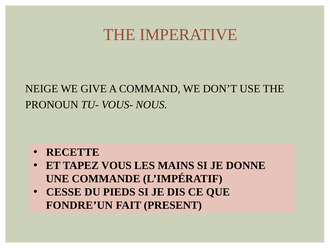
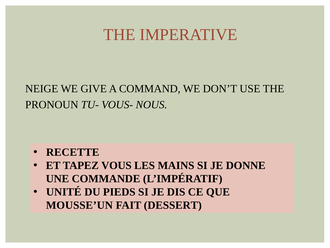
CESSE: CESSE -> UNITÉ (64, 192)
FONDRE’UN: FONDRE’UN -> MOUSSE’UN (79, 205)
PRESENT: PRESENT -> DESSERT (173, 205)
